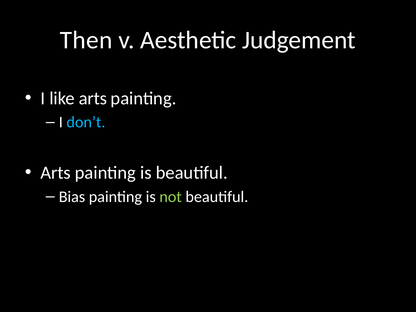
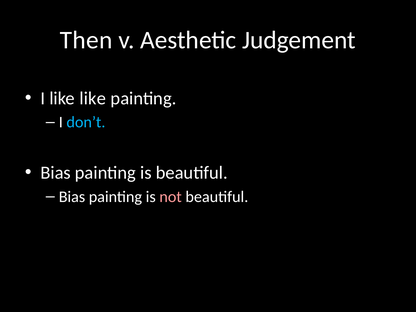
like arts: arts -> like (93, 98)
Arts: Arts -> Bias (56, 173)
not colour: light green -> pink (171, 197)
